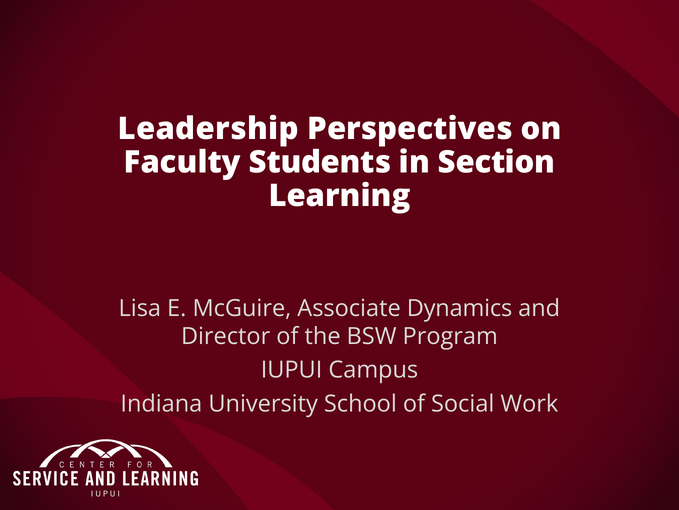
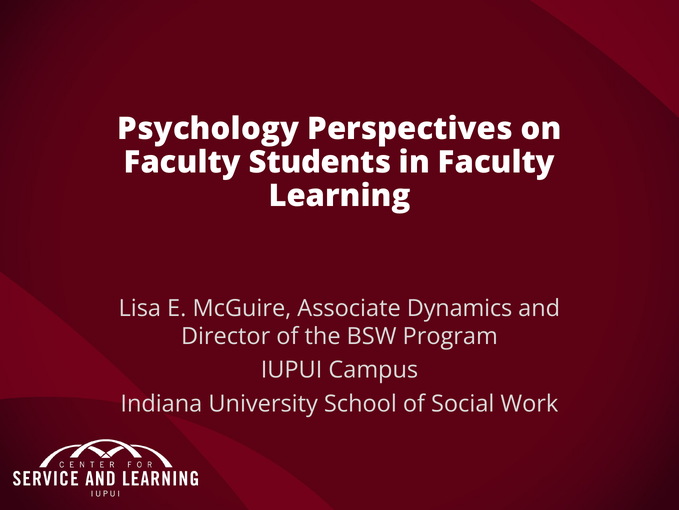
Leadership: Leadership -> Psychology (208, 129)
in Section: Section -> Faculty (496, 162)
